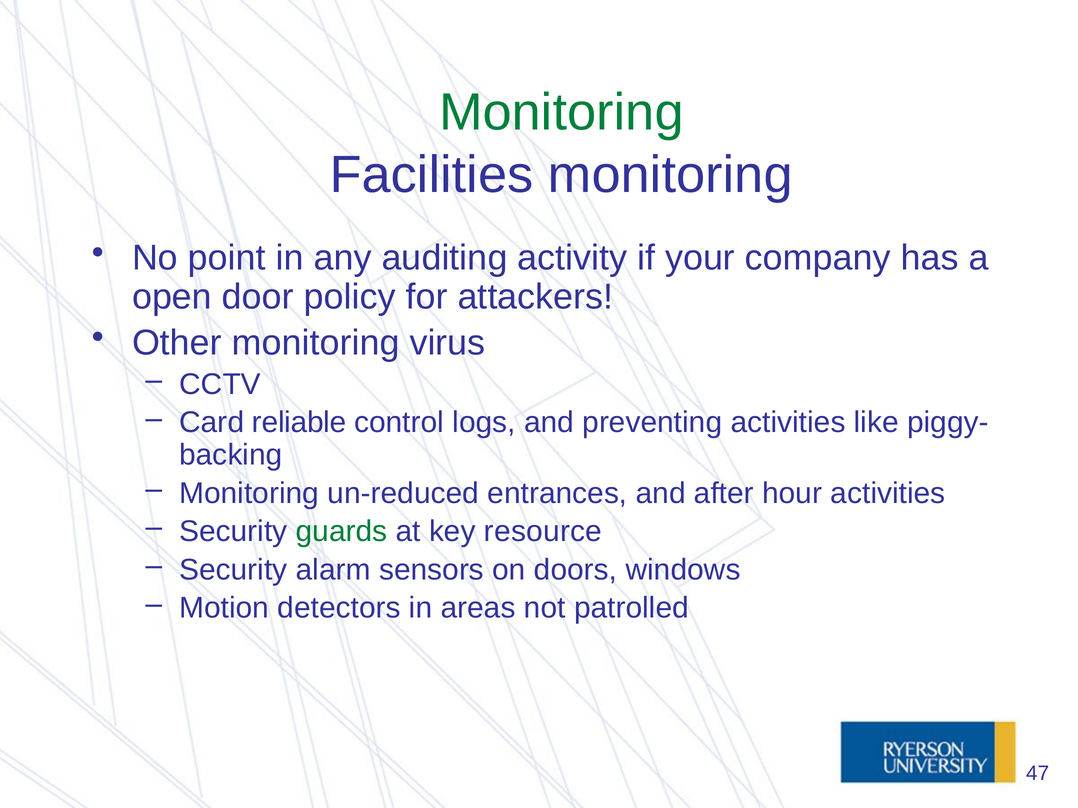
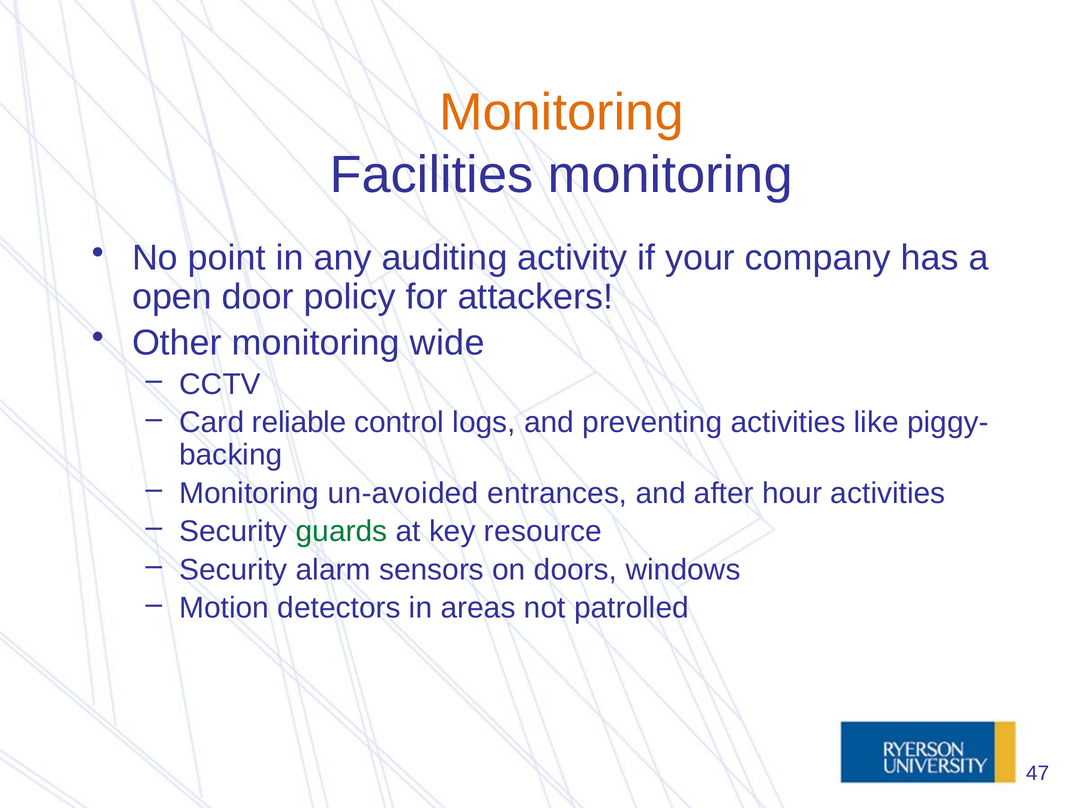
Monitoring colour: green -> orange (561, 112)
virus: virus -> wide (447, 343)
un-reduced: un-reduced -> un-avoided (403, 493)
